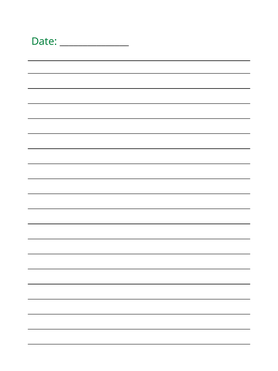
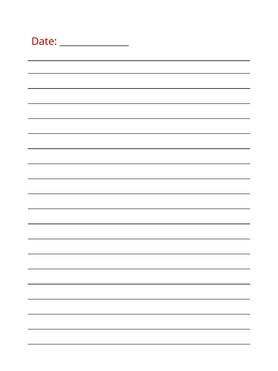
Date colour: green -> red (44, 41)
